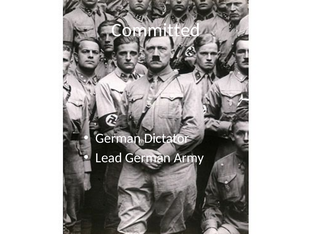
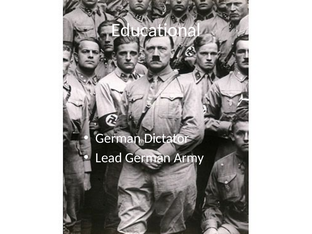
Committed: Committed -> Educational (156, 30)
